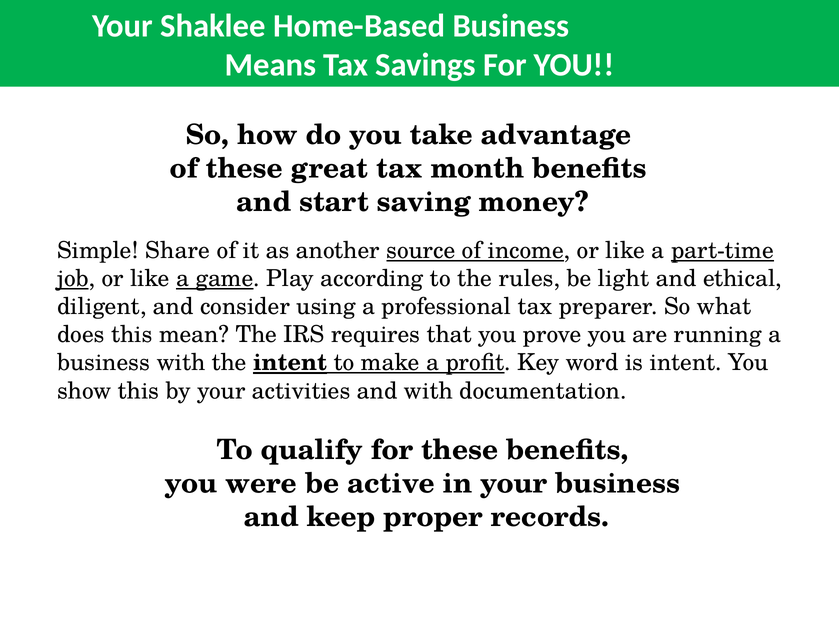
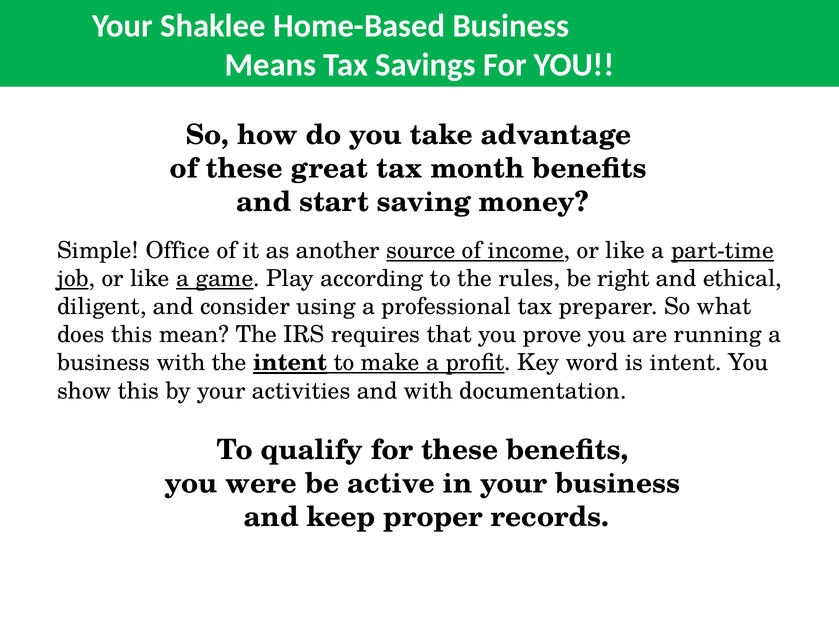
Share: Share -> Office (178, 250)
light: light -> right (624, 278)
